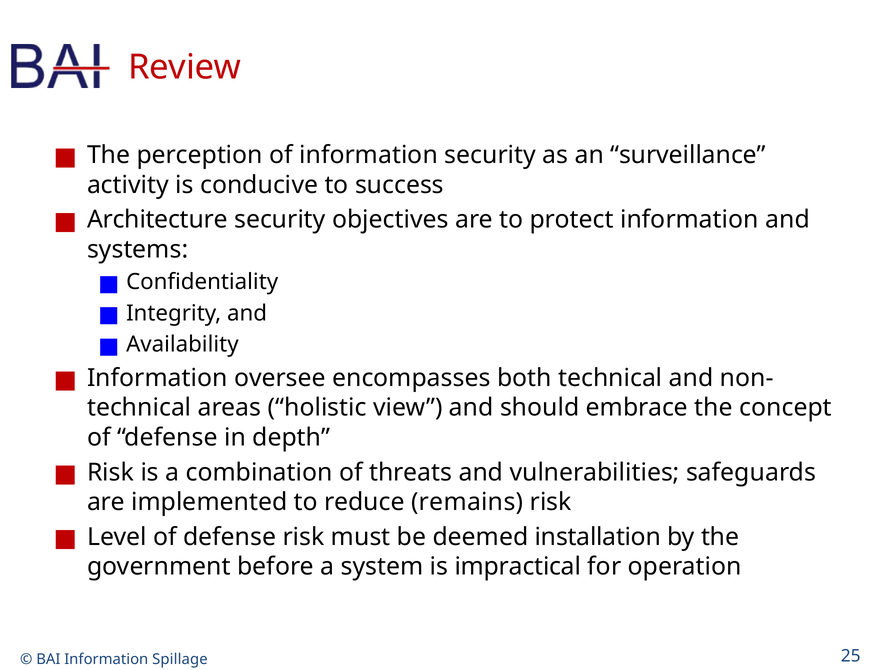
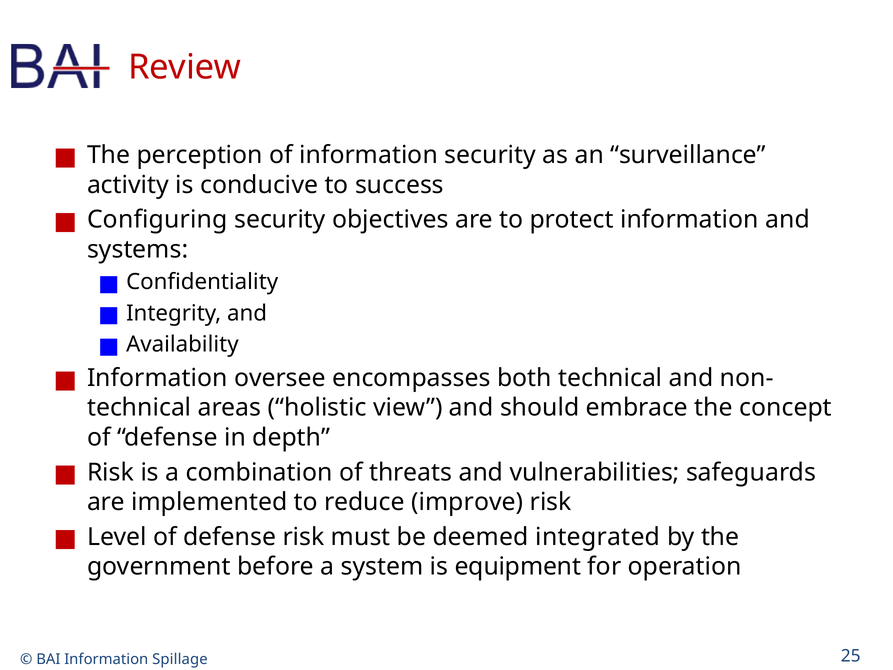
Architecture: Architecture -> Configuring (157, 220)
remains: remains -> improve (467, 502)
installation: installation -> integrated (598, 537)
impractical: impractical -> equipment (518, 566)
